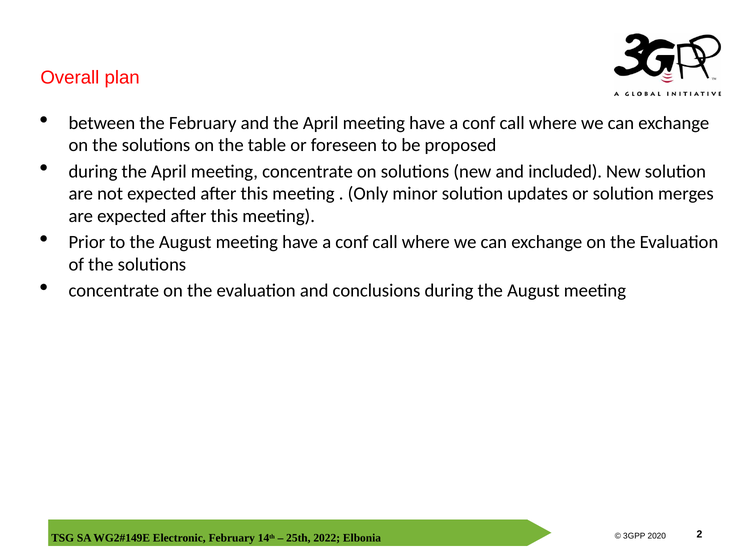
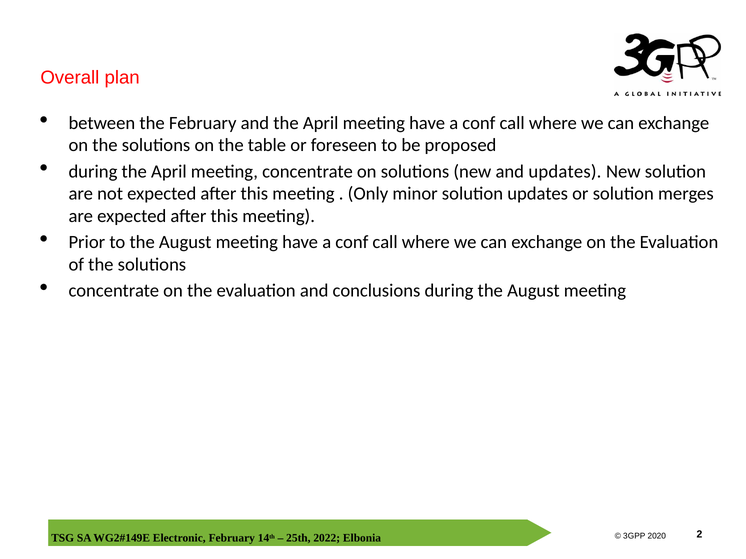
and included: included -> updates (565, 172)
